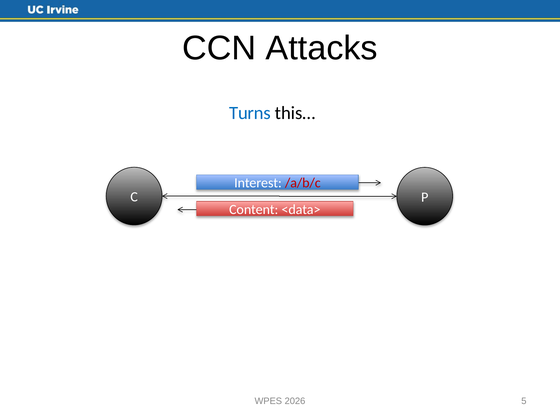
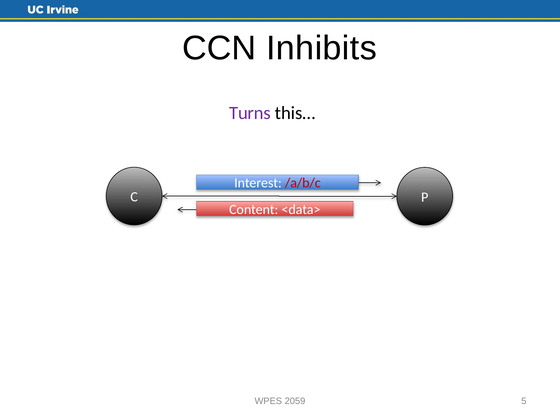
Attacks: Attacks -> Inhibits (321, 48)
Turns colour: blue -> purple (250, 113)
2026: 2026 -> 2059 (295, 401)
